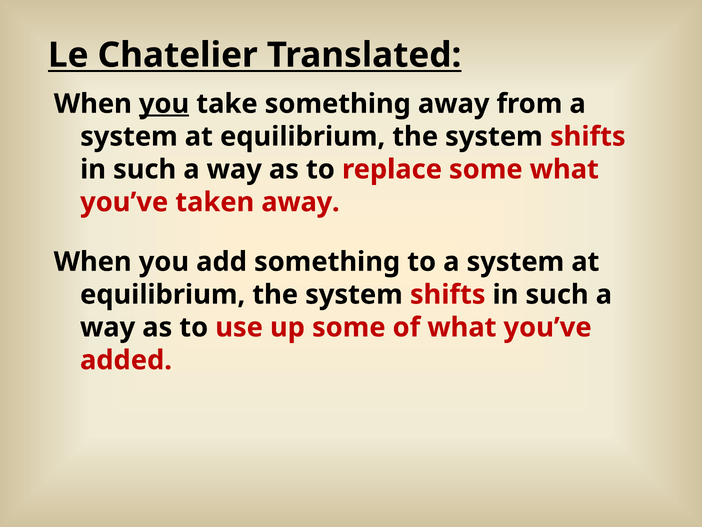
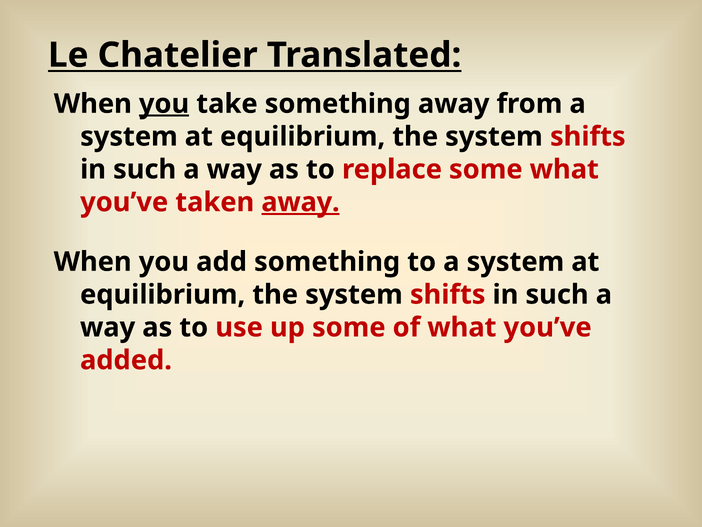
away underline: none -> present (300, 202)
